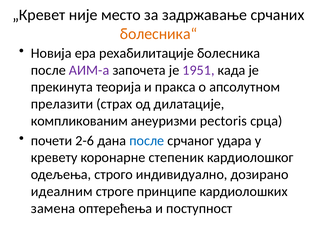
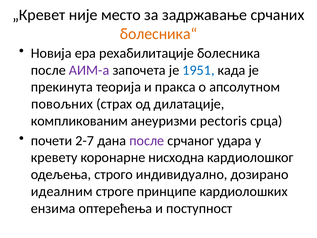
1951 colour: purple -> blue (198, 70)
прелазити: прелазити -> повољних (62, 104)
2-6: 2-6 -> 2-7 (85, 140)
после colour: blue -> purple (147, 140)
степеник: степеник -> нисходна (176, 157)
замена: замена -> ензима (53, 208)
